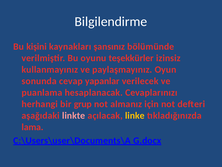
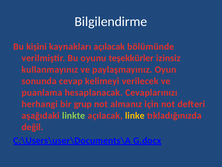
kaynakları şansınız: şansınız -> açılacak (109, 46)
yapanlar: yapanlar -> kelimeyi (102, 81)
linkte colour: pink -> light green (74, 115)
lama: lama -> değil (33, 127)
